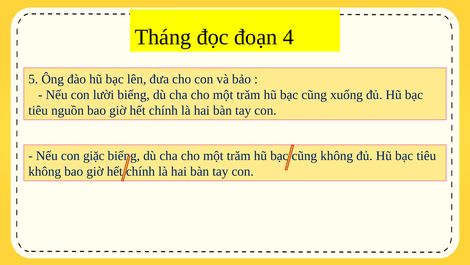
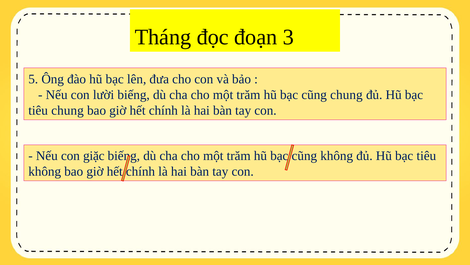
4: 4 -> 3 (288, 37)
cũng xuống: xuống -> chung (346, 95)
tiêu nguồn: nguồn -> chung (67, 110)
